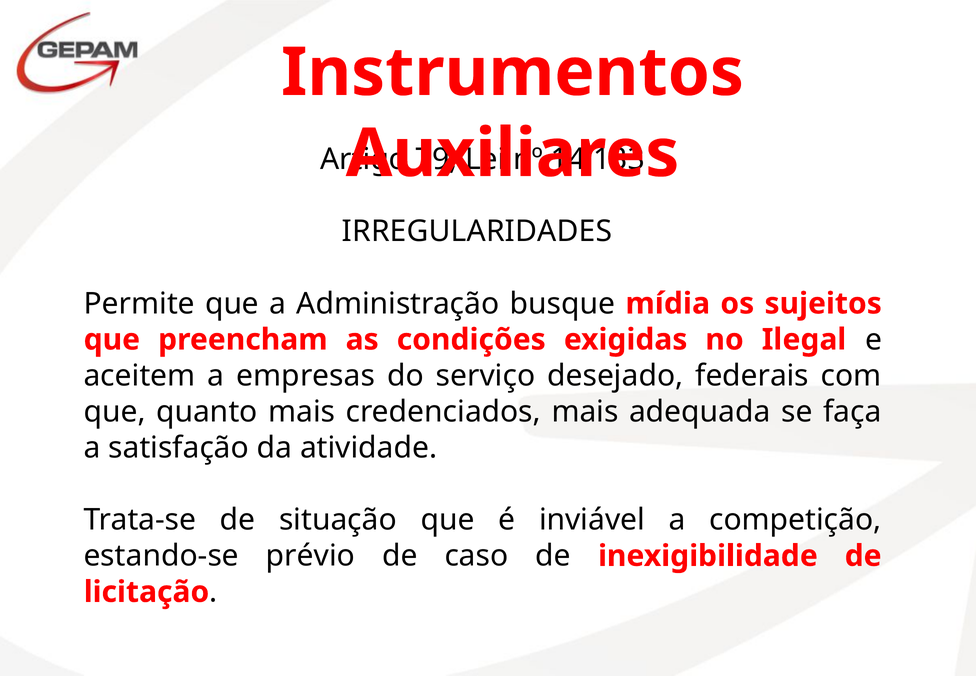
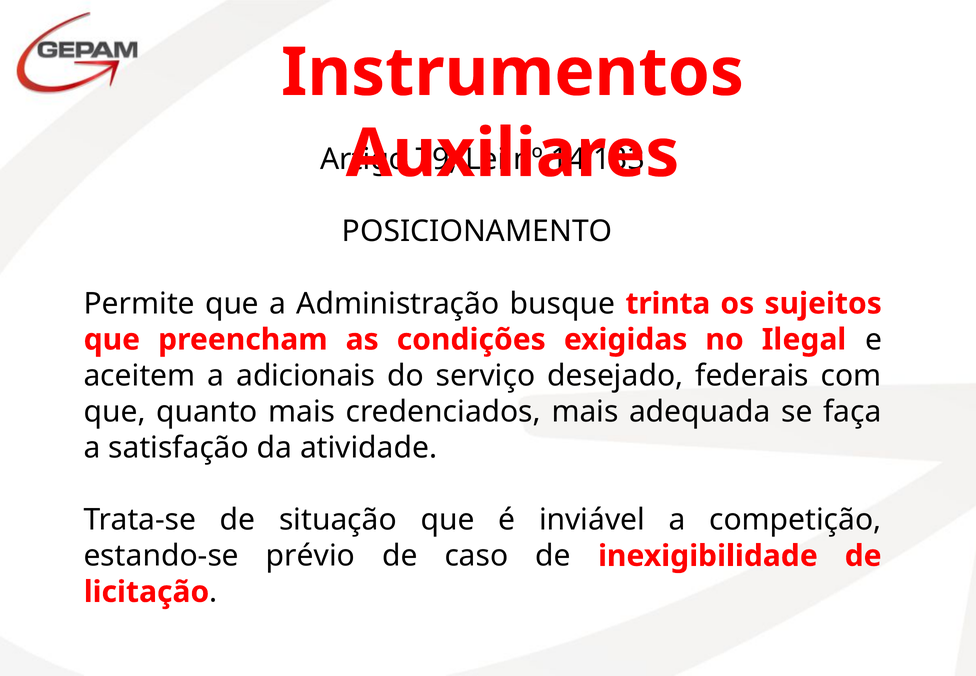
IRREGULARIDADES: IRREGULARIDADES -> POSICIONAMENTO (477, 231)
mídia: mídia -> trinta (668, 303)
empresas: empresas -> adicionais (306, 376)
